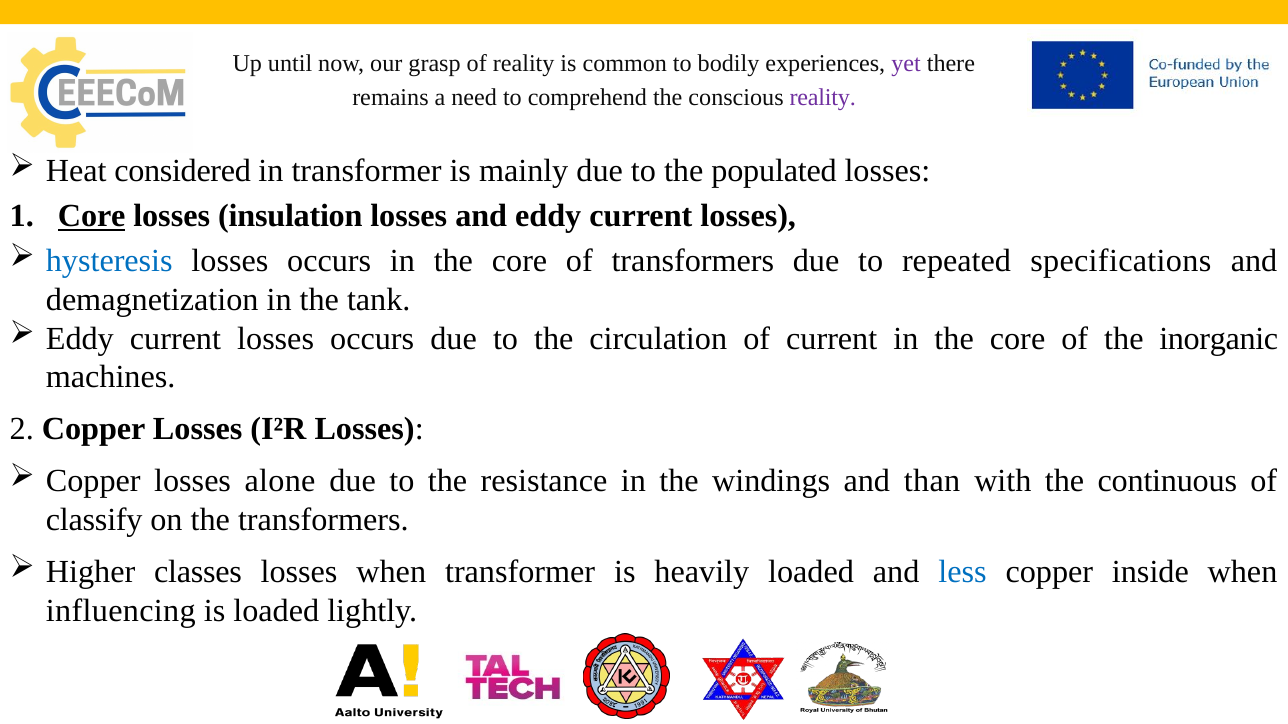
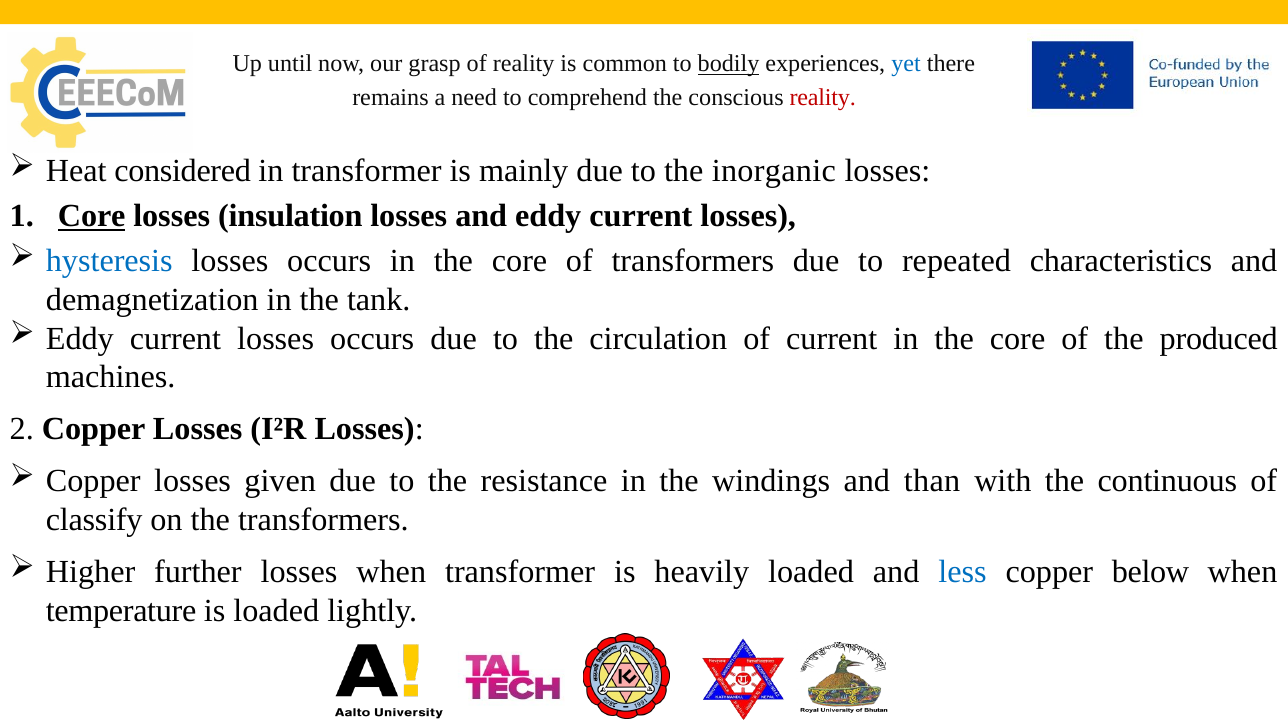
bodily underline: none -> present (729, 64)
yet colour: purple -> blue (906, 64)
reality colour: purple -> red (823, 97)
populated: populated -> inorganic (774, 171)
specifications: specifications -> characteristics (1121, 261)
inorganic: inorganic -> produced (1219, 339)
alone: alone -> given (280, 481)
classes: classes -> further (198, 572)
inside: inside -> below (1151, 572)
influencing: influencing -> temperature (121, 611)
